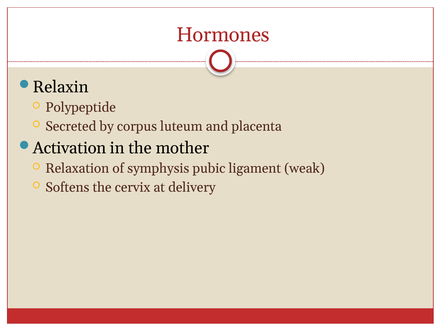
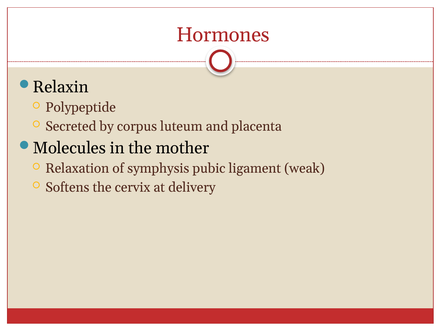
Activation: Activation -> Molecules (69, 148)
